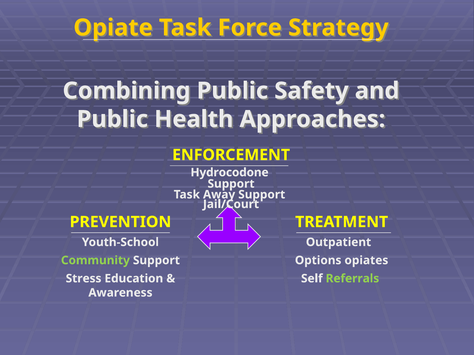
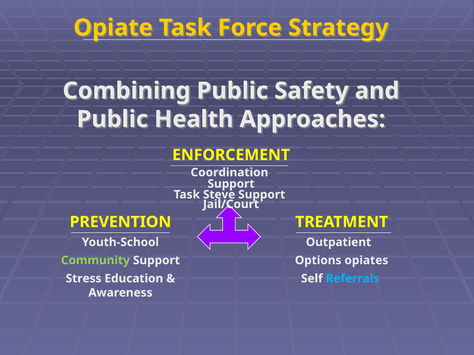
Hydrocodone: Hydrocodone -> Coordination (229, 173)
Away: Away -> Steve (219, 195)
Referrals colour: light green -> light blue (352, 279)
